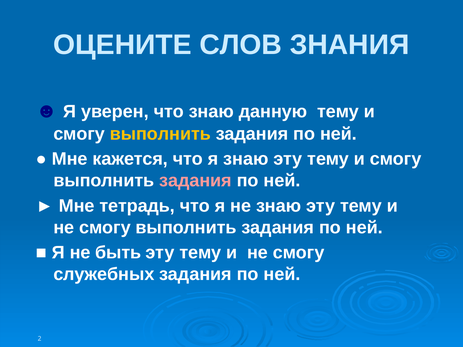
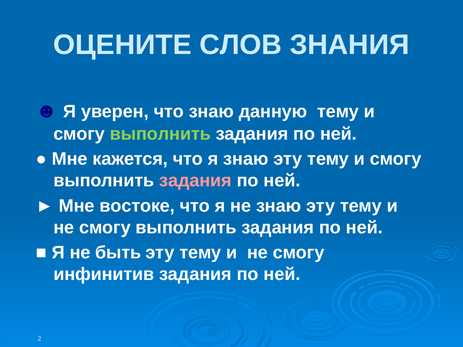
выполнить colour: yellow -> light green (160, 134)
тетрадь: тетрадь -> востоке (137, 206)
служебных: служебных -> инфинитив (104, 274)
